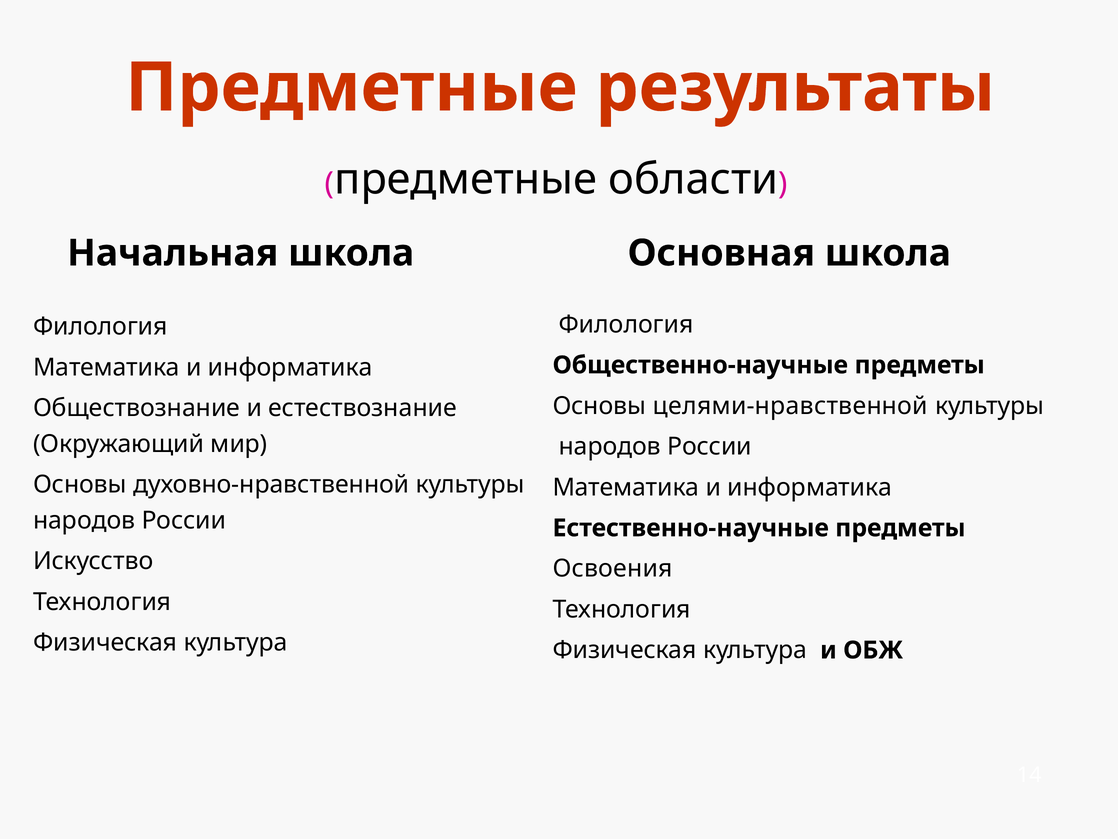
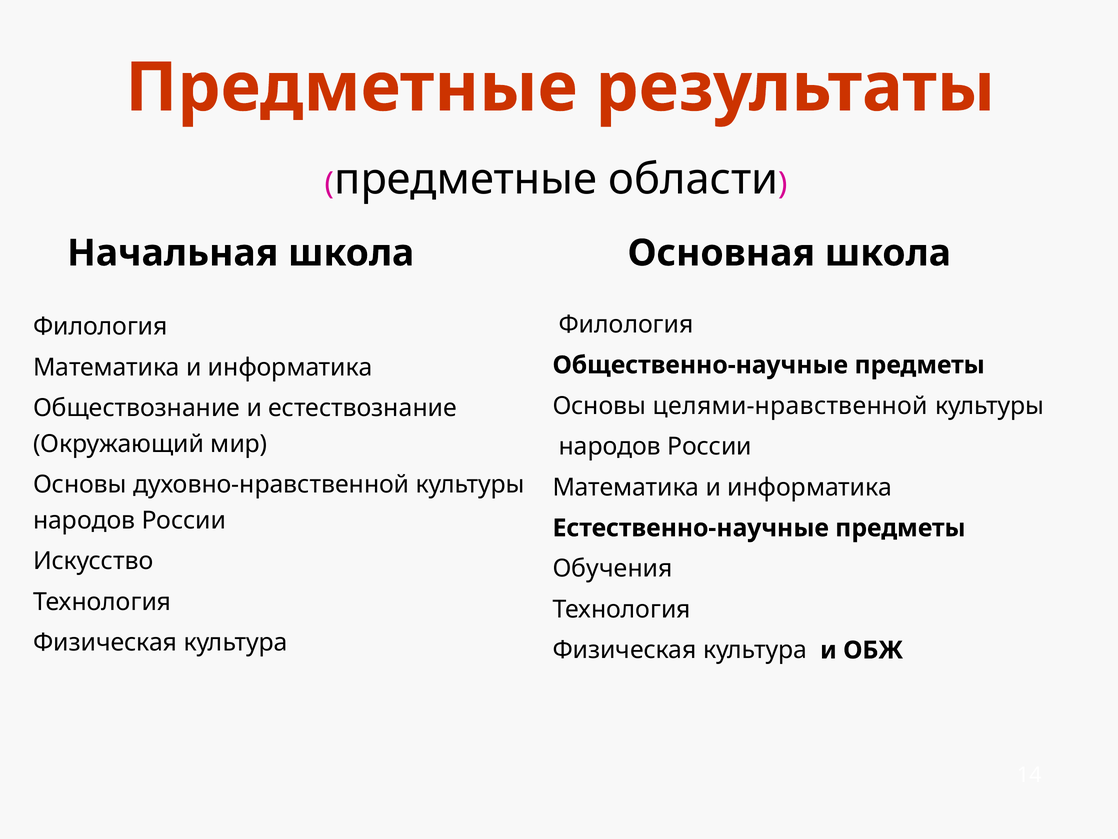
Освоения: Освоения -> Обучения (613, 568)
